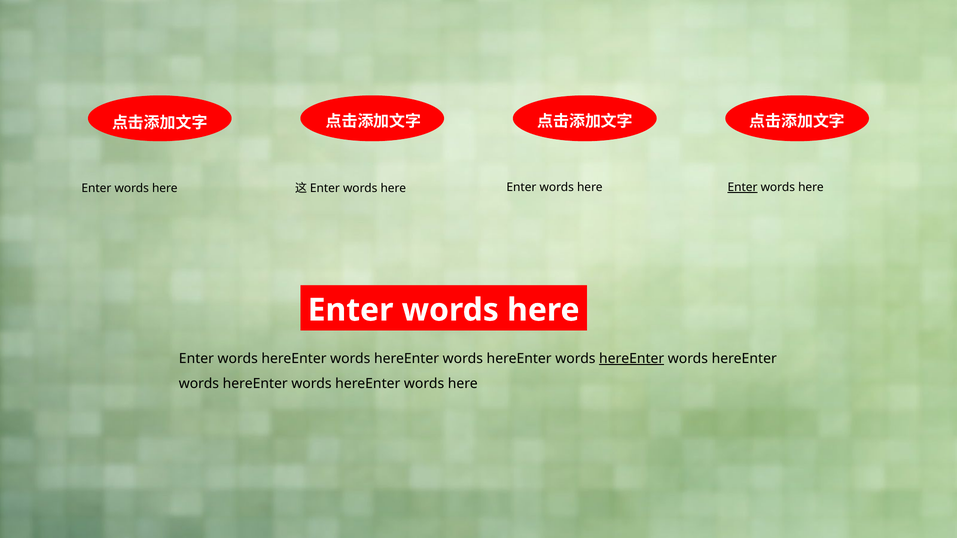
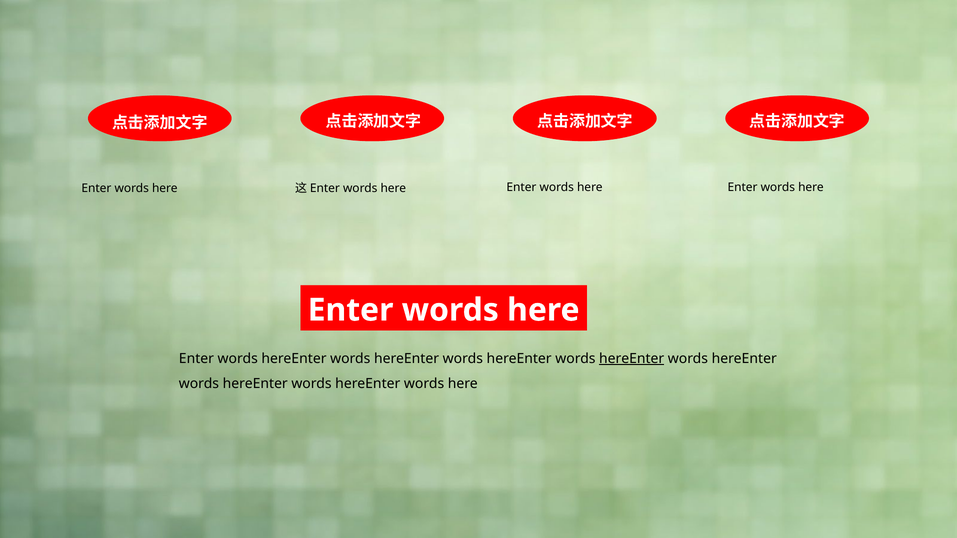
Enter underline: present -> none (743, 187)
